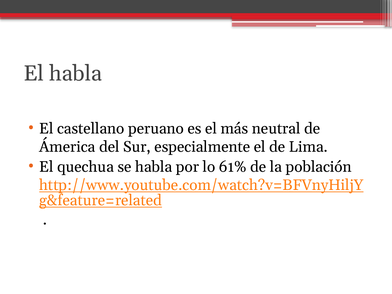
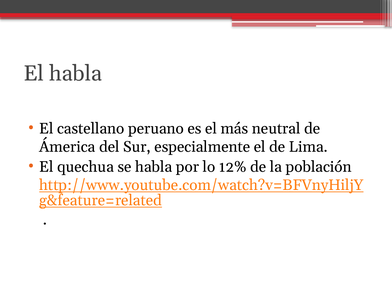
61%: 61% -> 12% (233, 167)
